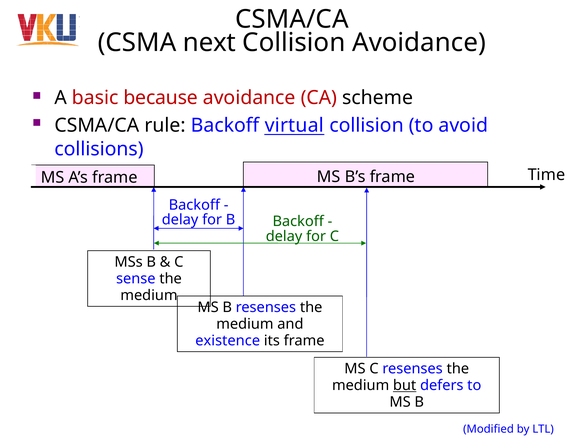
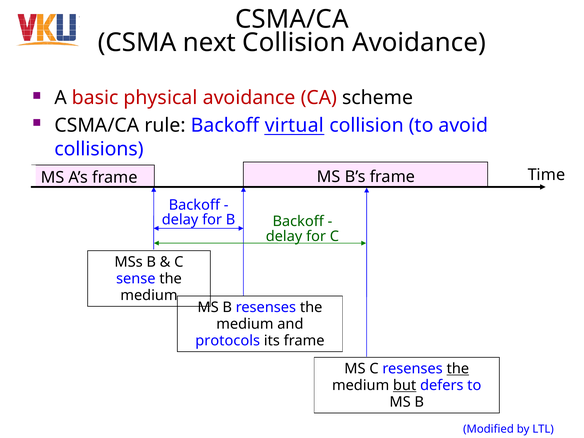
because: because -> physical (161, 98)
existence: existence -> protocols (228, 341)
the underline: none -> present (458, 369)
